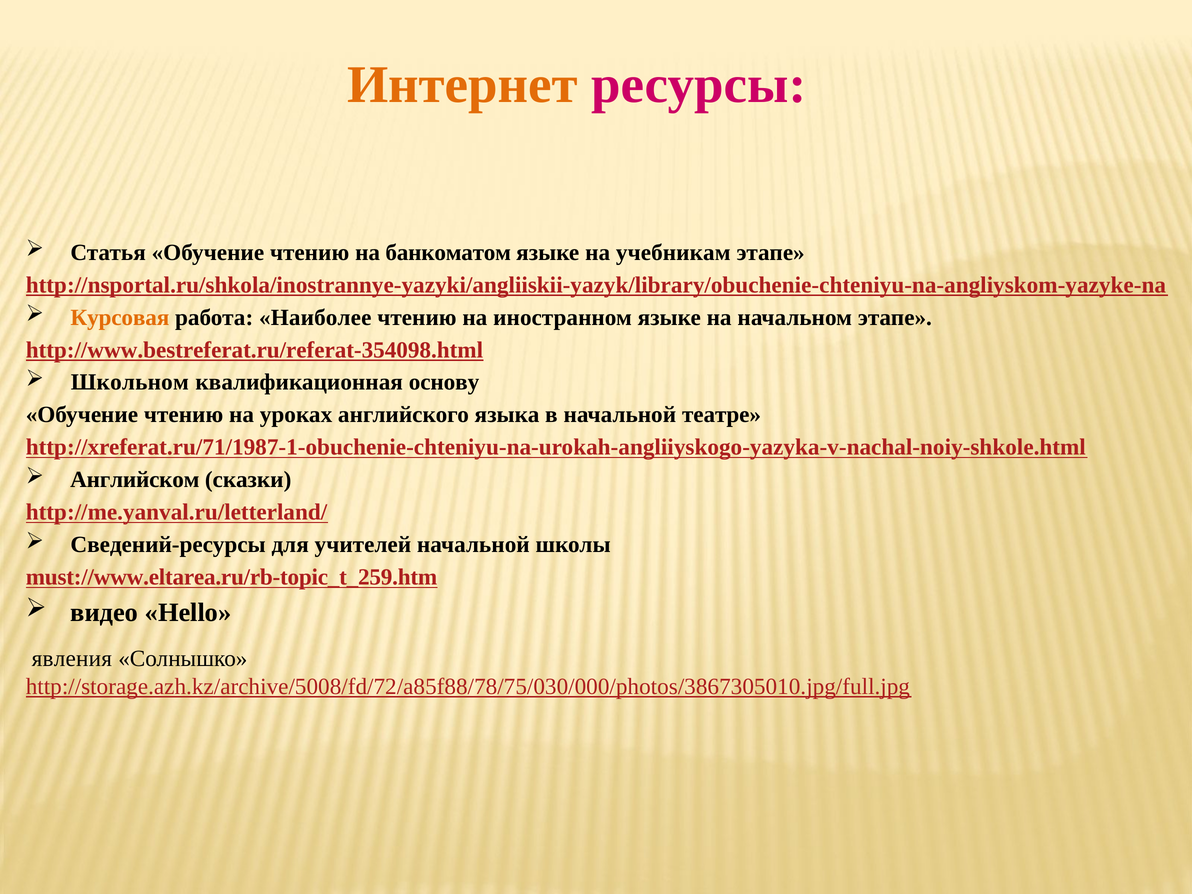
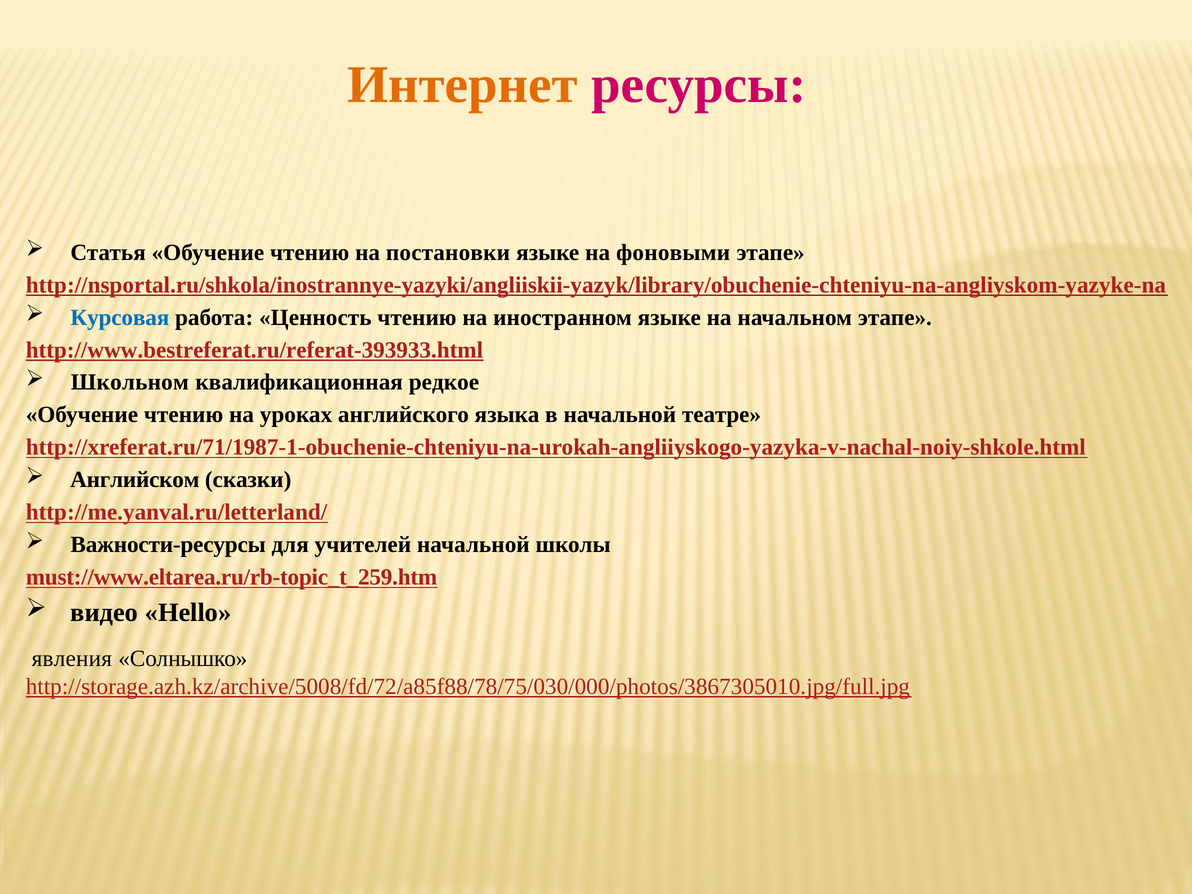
банкоматом: банкоматом -> постановки (448, 252)
учебникам: учебникам -> фоновыми (673, 252)
Курсовая colour: orange -> blue (120, 317)
Наиболее: Наиболее -> Ценность (315, 317)
http://www.bestreferat.ru/referat-354098.html: http://www.bestreferat.ru/referat-354098.html -> http://www.bestreferat.ru/referat-393933.html (254, 350)
основу: основу -> редкое (444, 382)
Сведений-ресурсы: Сведений-ресурсы -> Важности-ресурсы (168, 545)
